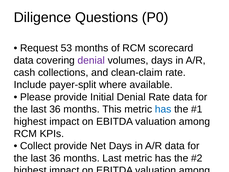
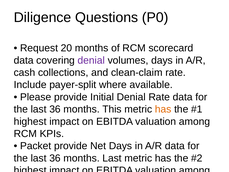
53: 53 -> 20 (66, 48)
has colour: blue -> orange (163, 109)
Collect: Collect -> Packet (36, 146)
